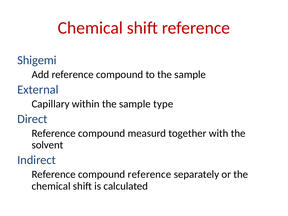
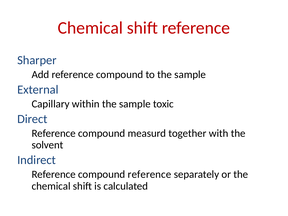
Shigemi: Shigemi -> Sharper (37, 60)
type: type -> toxic (163, 104)
